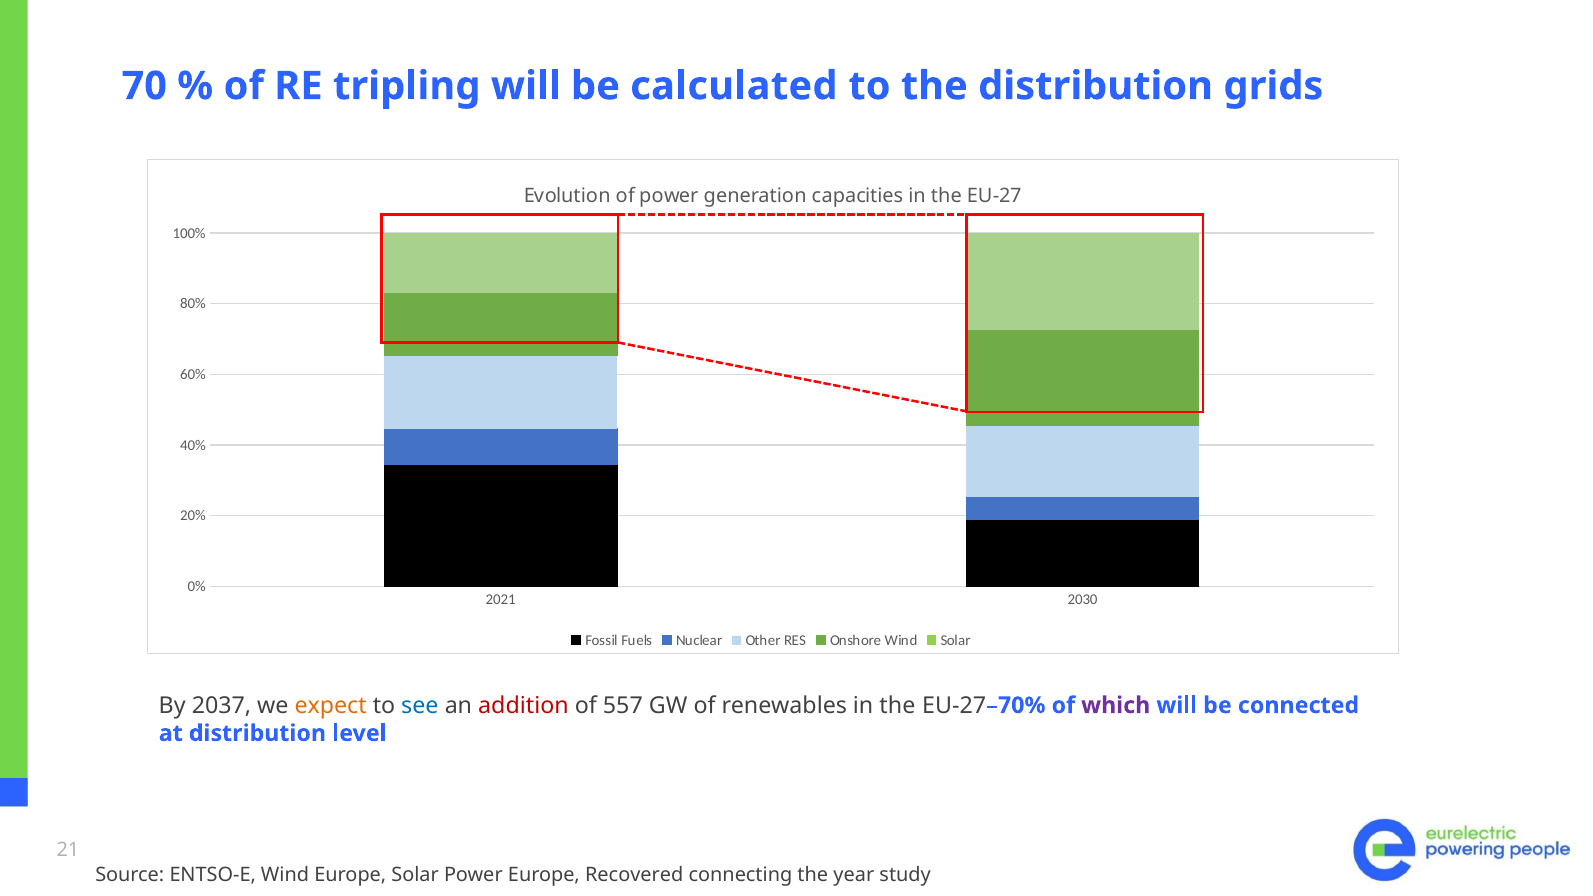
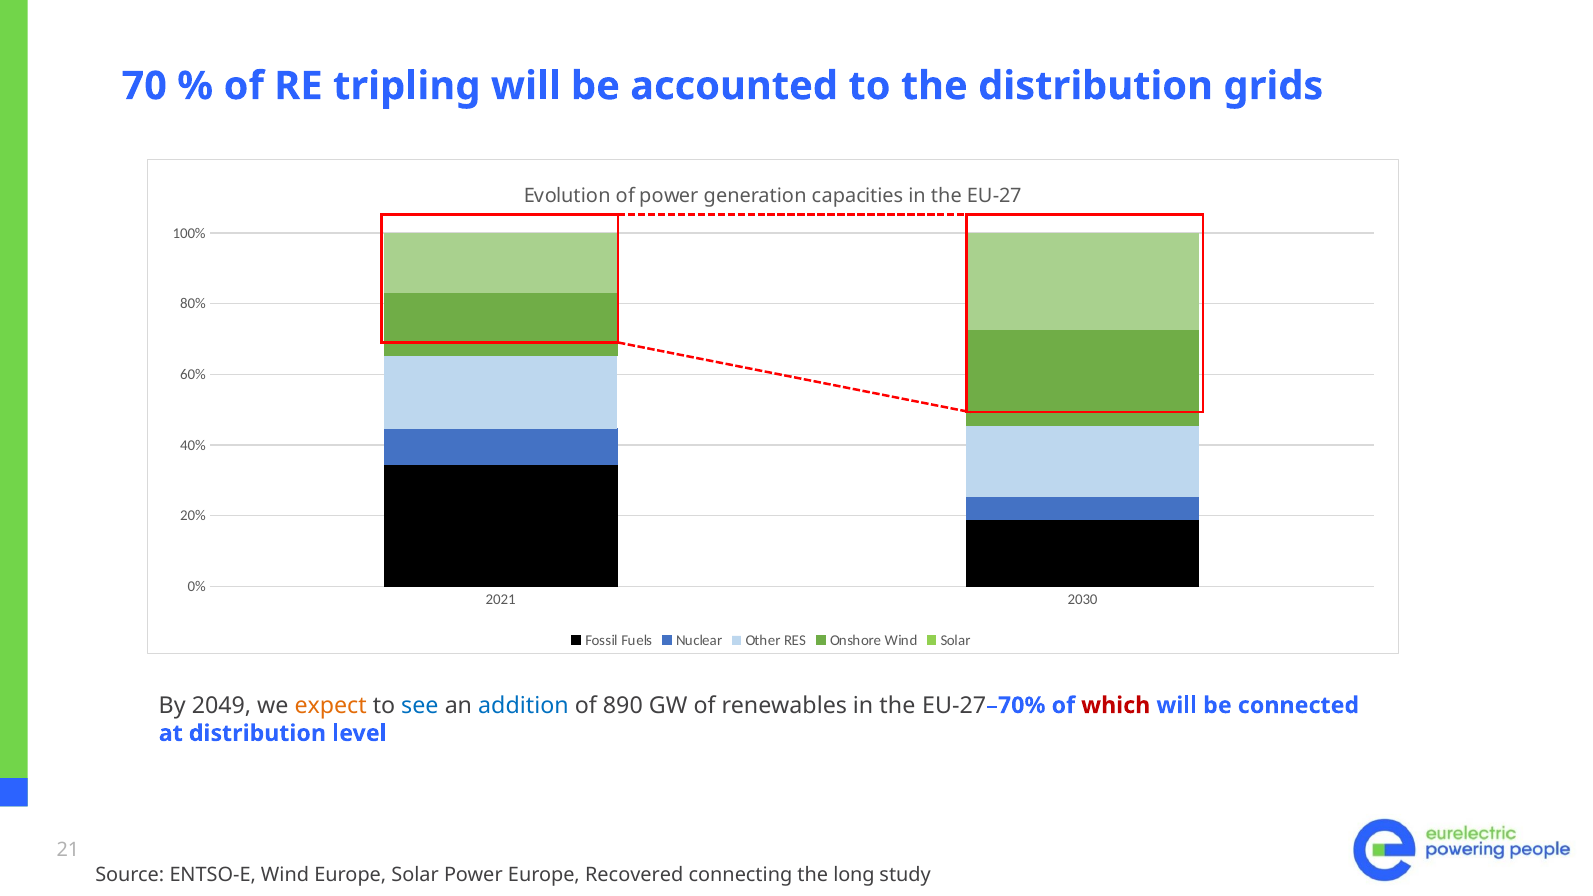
calculated: calculated -> accounted (734, 86)
2037: 2037 -> 2049 (221, 705)
addition colour: red -> blue (523, 705)
557: 557 -> 890 (623, 705)
which colour: purple -> red (1116, 705)
year: year -> long (854, 875)
